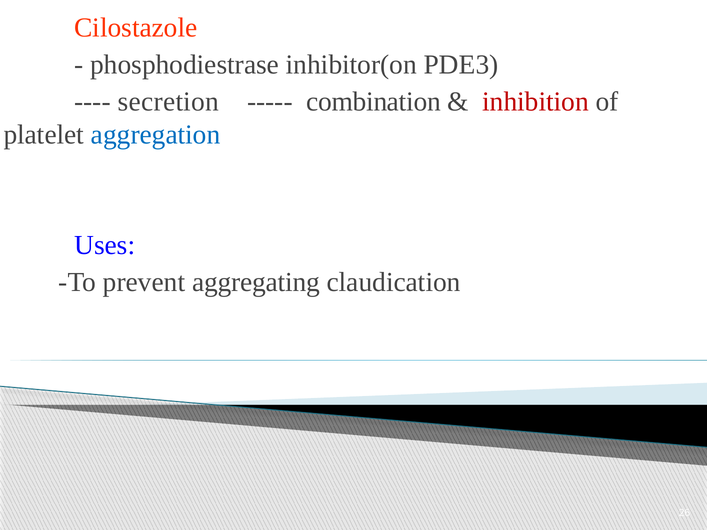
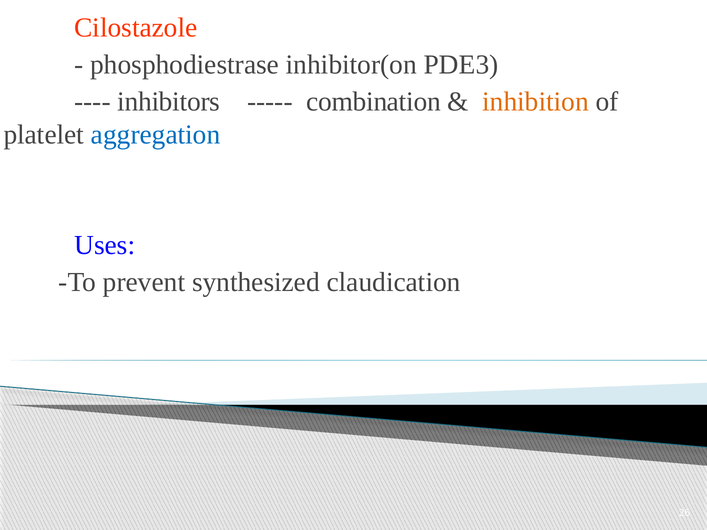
secretion: secretion -> inhibitors (169, 102)
inhibition colour: red -> orange (536, 102)
aggregating: aggregating -> synthesized (256, 282)
